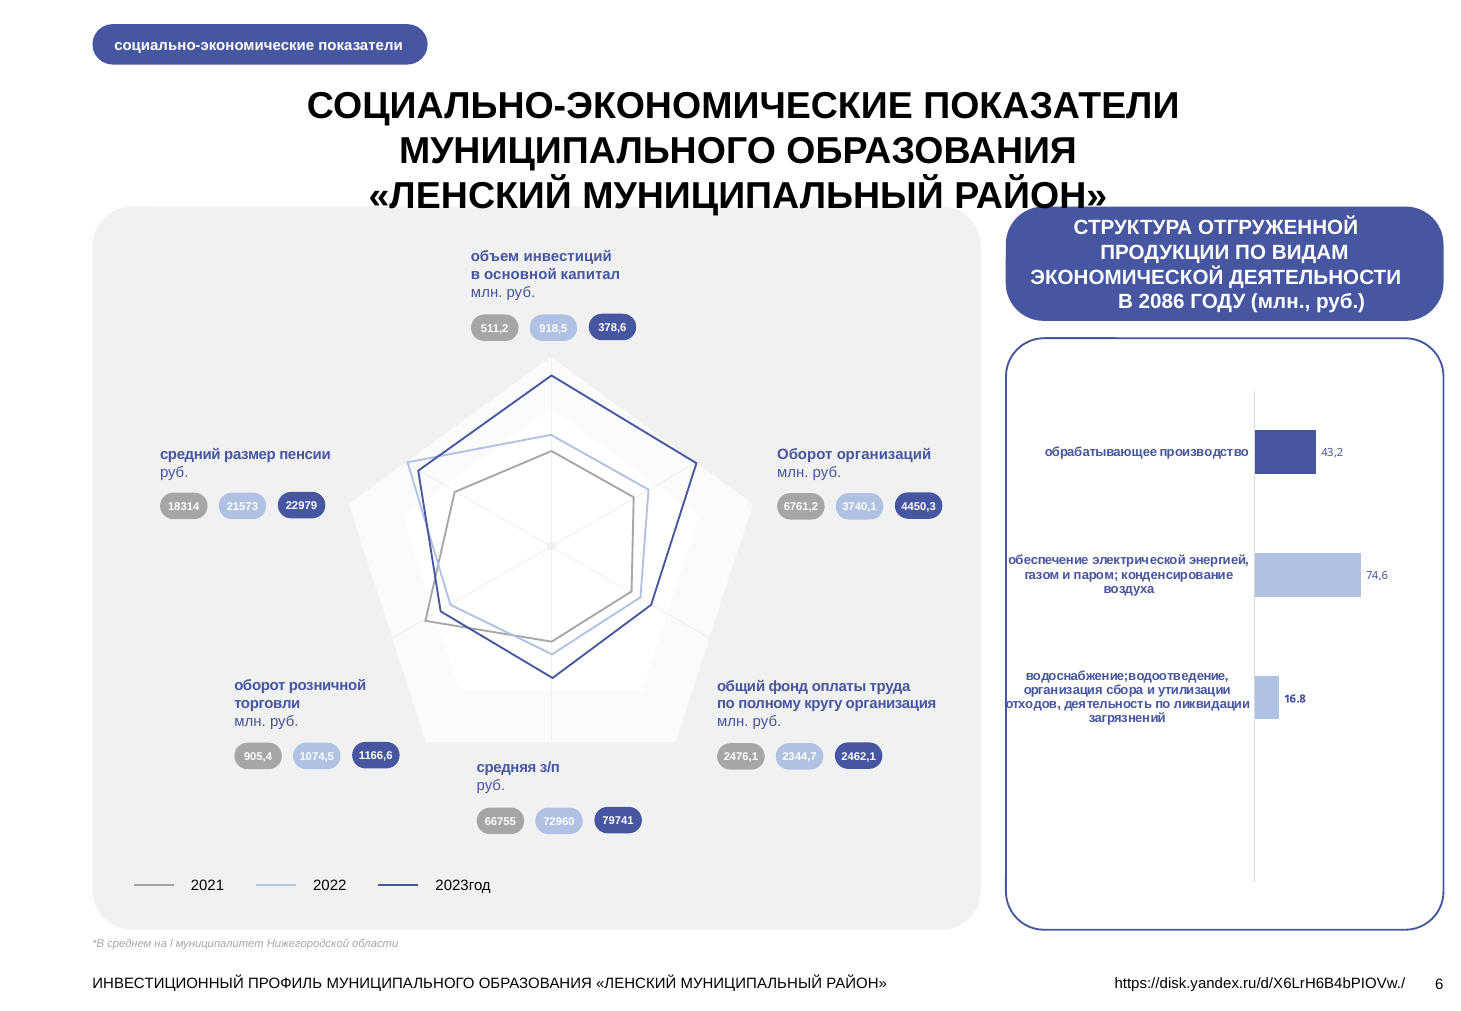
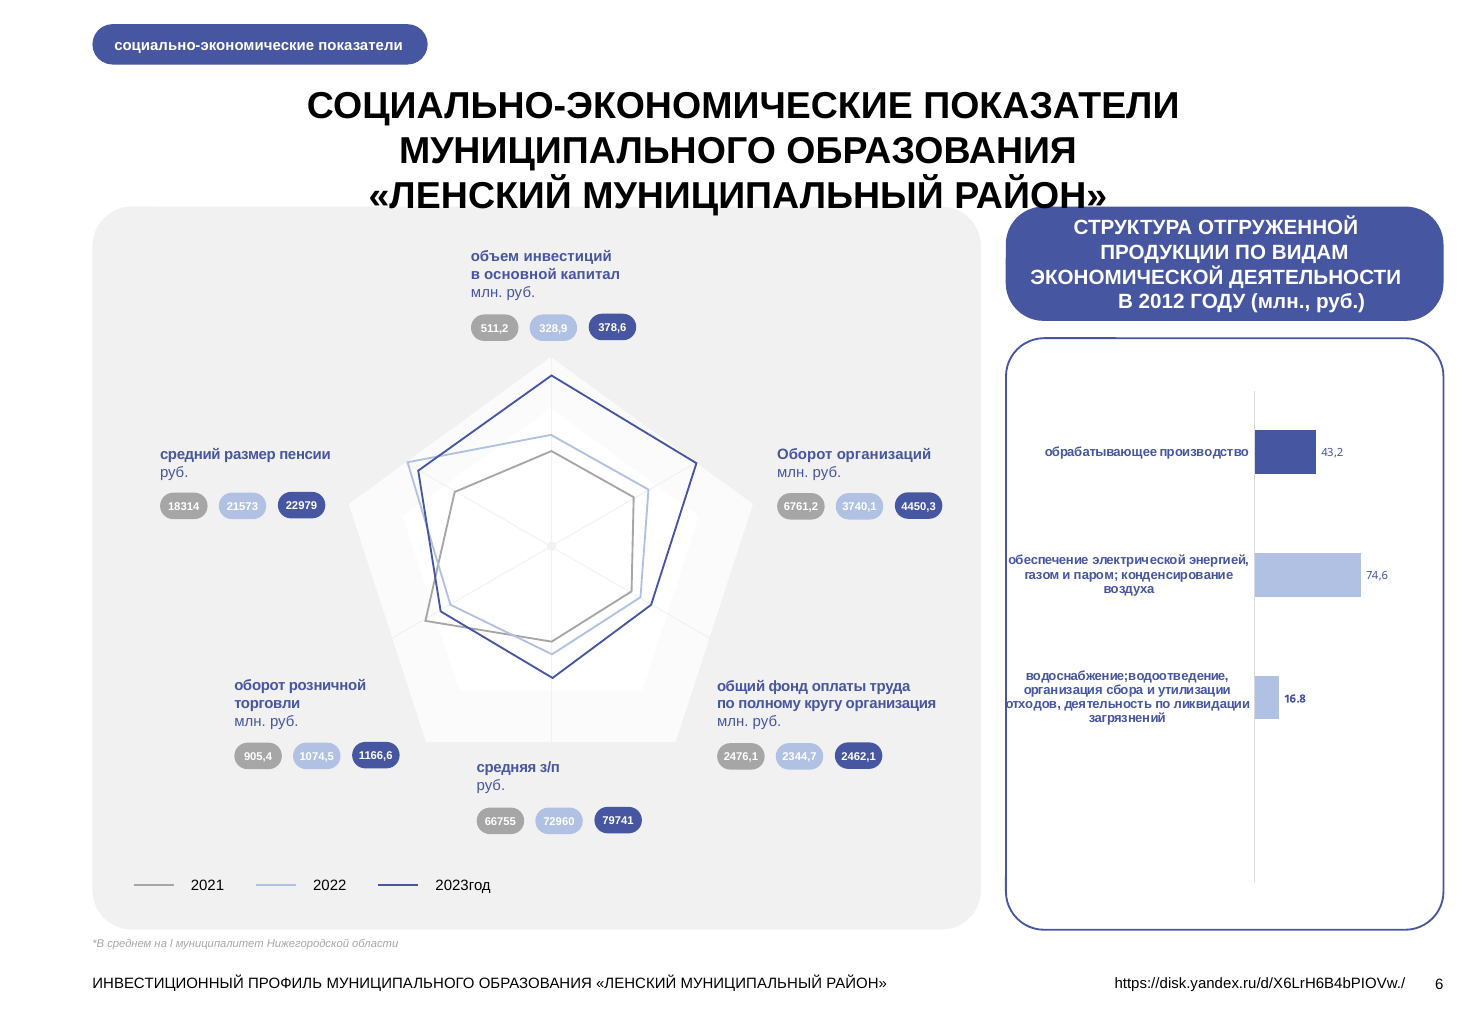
2086: 2086 -> 2012 (1162, 302)
918,5: 918,5 -> 328,9 (553, 329)
